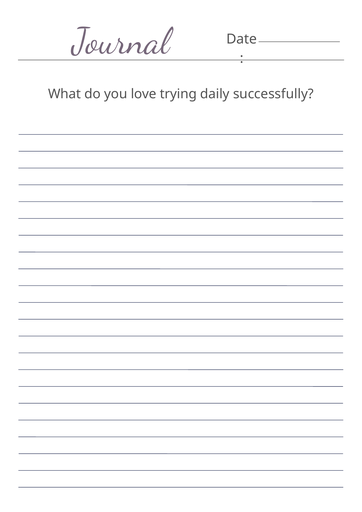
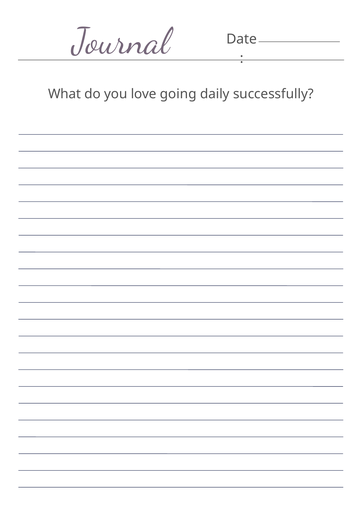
trying: trying -> going (178, 94)
